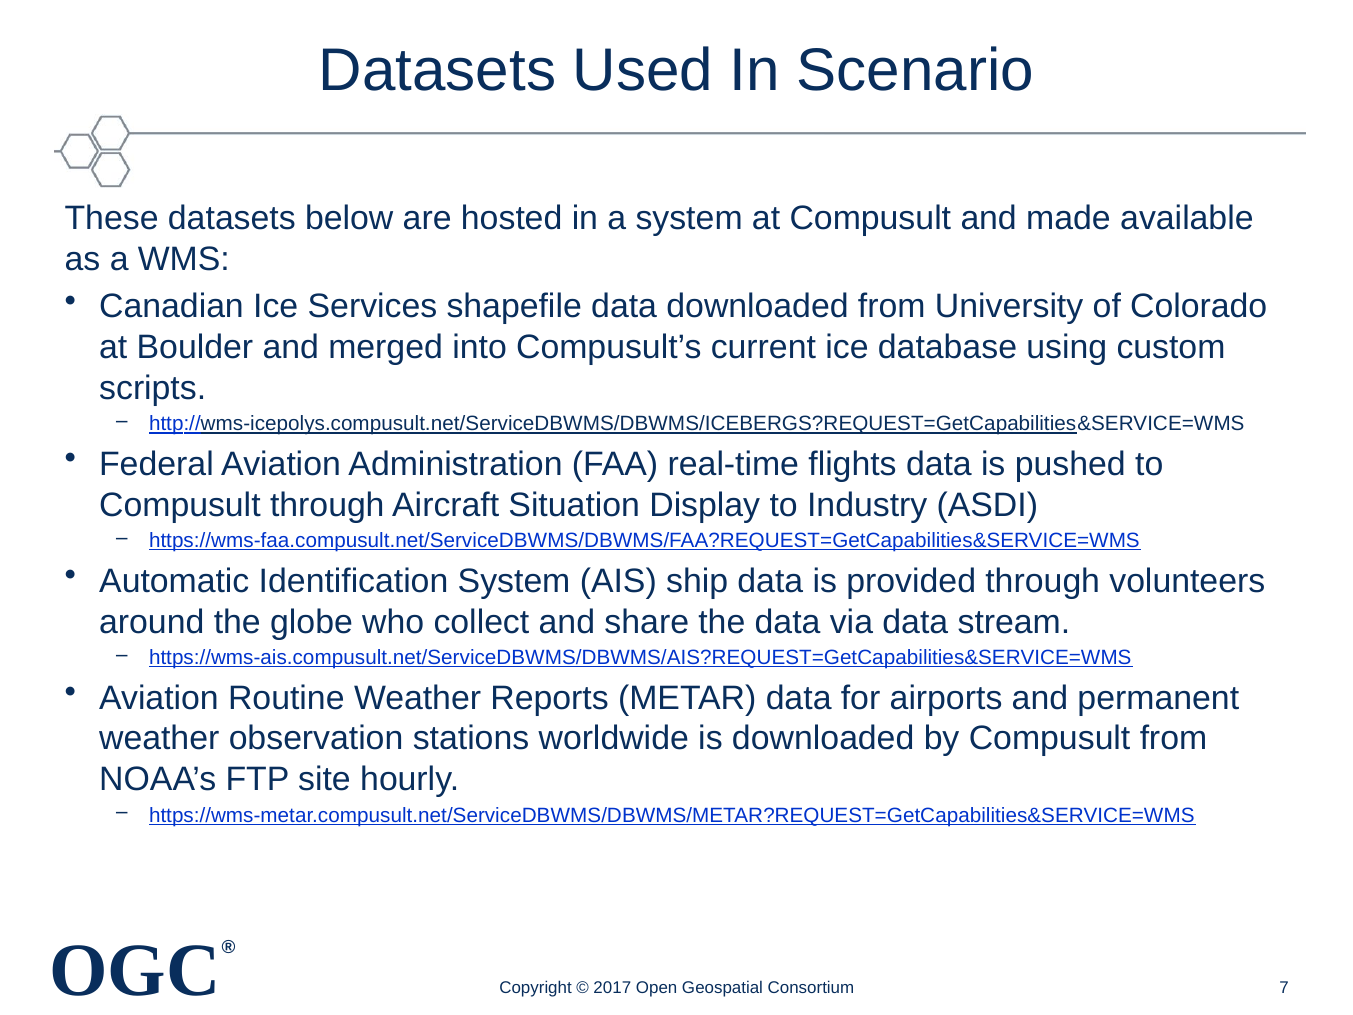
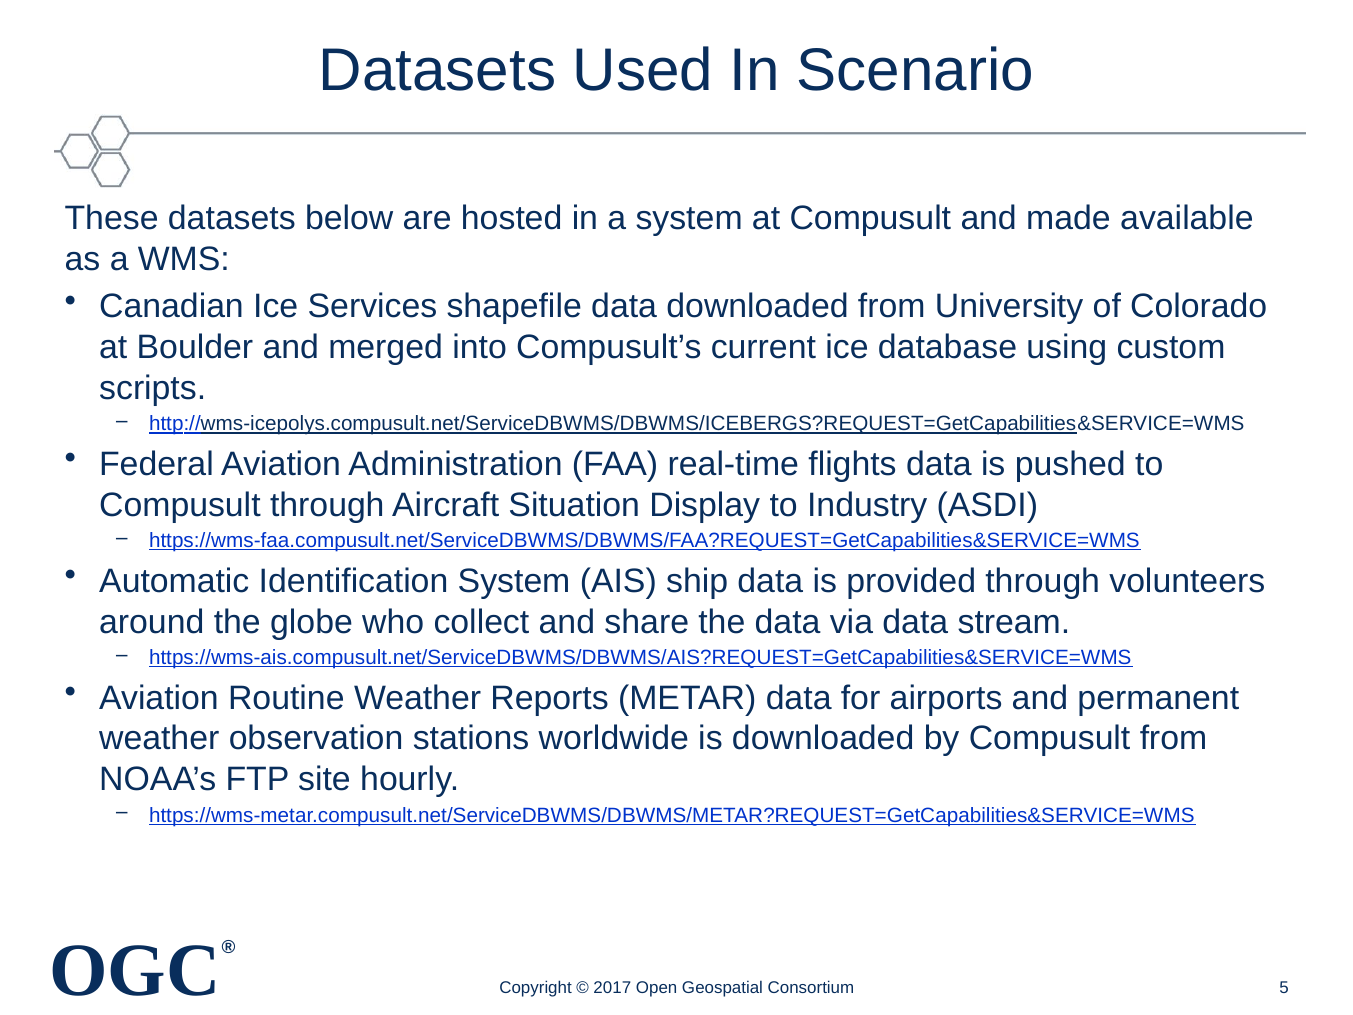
7: 7 -> 5 (1284, 988)
